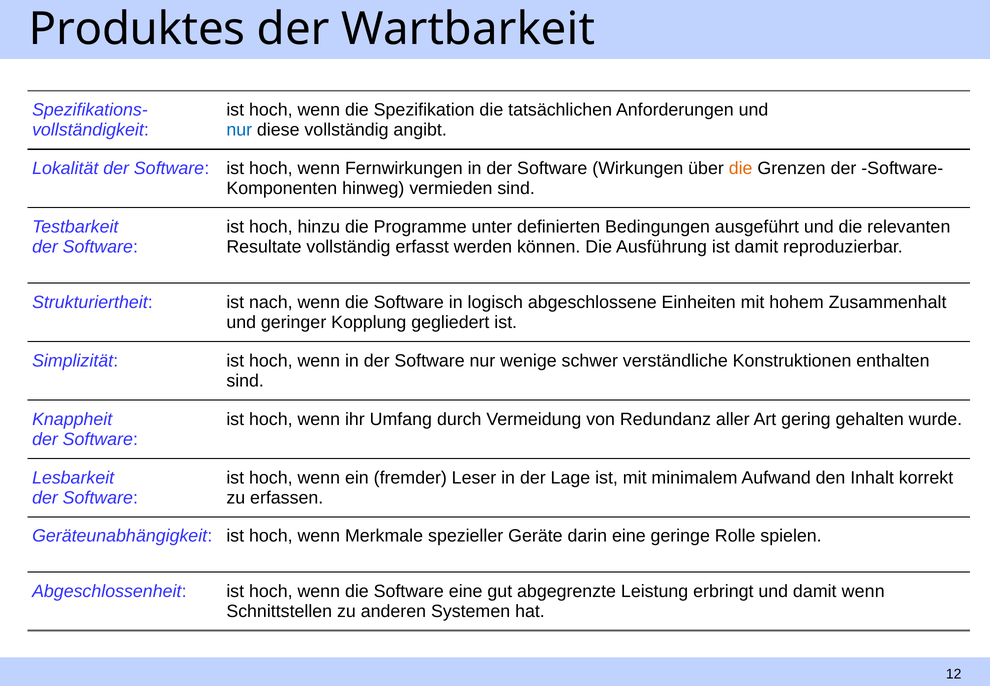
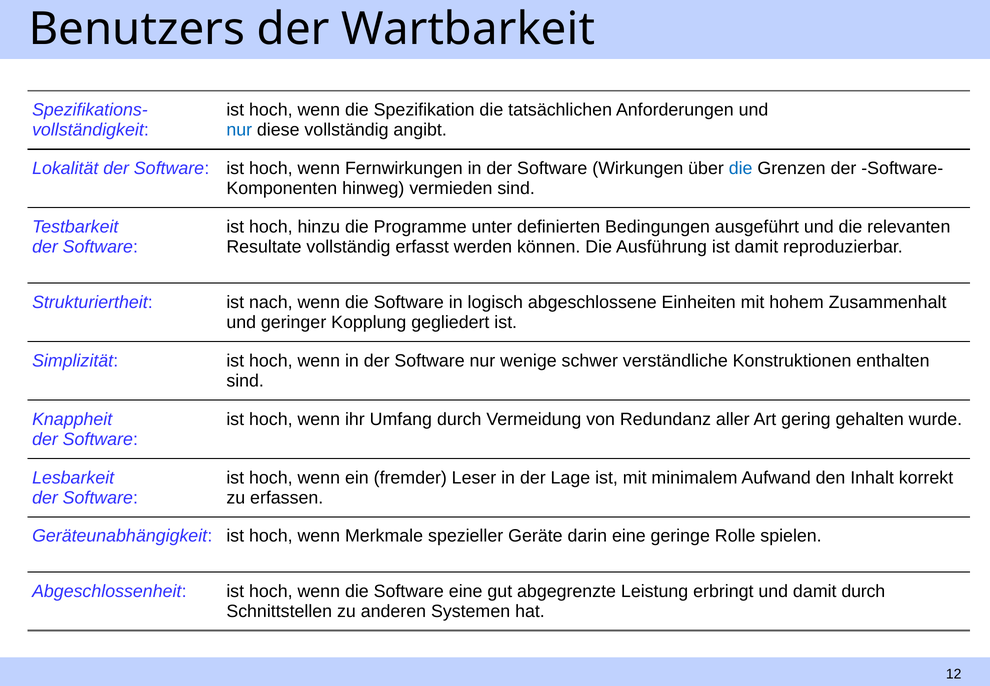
Produktes: Produktes -> Benutzers (137, 29)
die colour: orange -> blue (741, 168)
damit wenn: wenn -> durch (863, 591)
